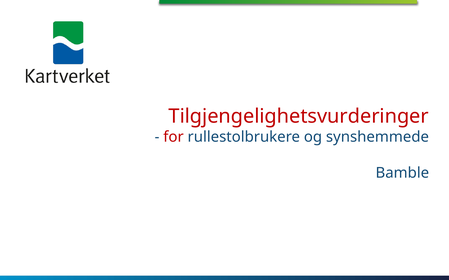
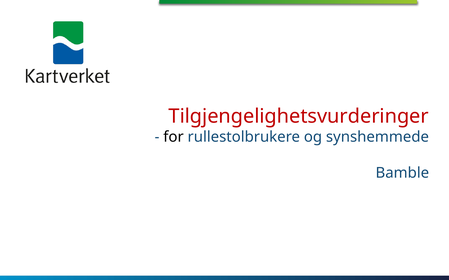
for colour: red -> black (174, 137)
